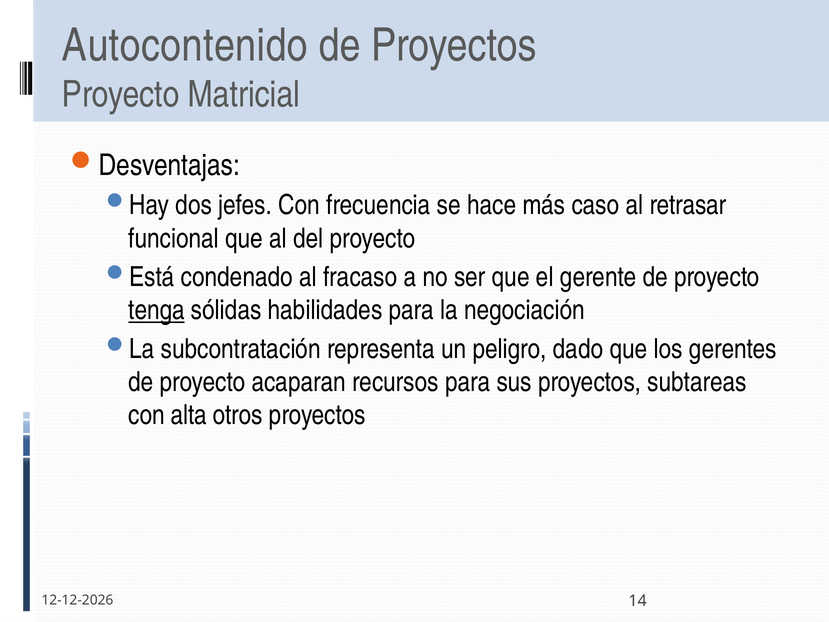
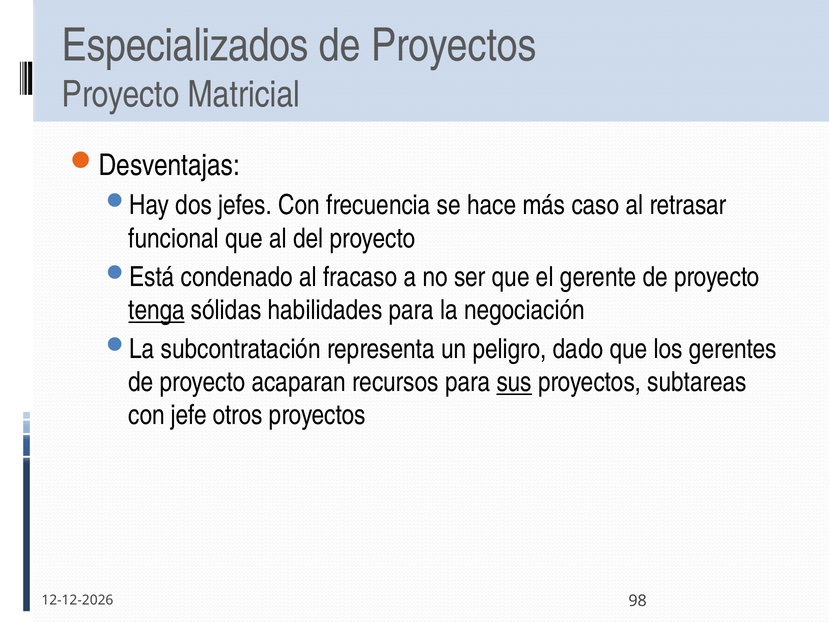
Autocontenido: Autocontenido -> Especializados (185, 46)
sus underline: none -> present (514, 382)
alta: alta -> jefe (189, 415)
14: 14 -> 98 (638, 600)
